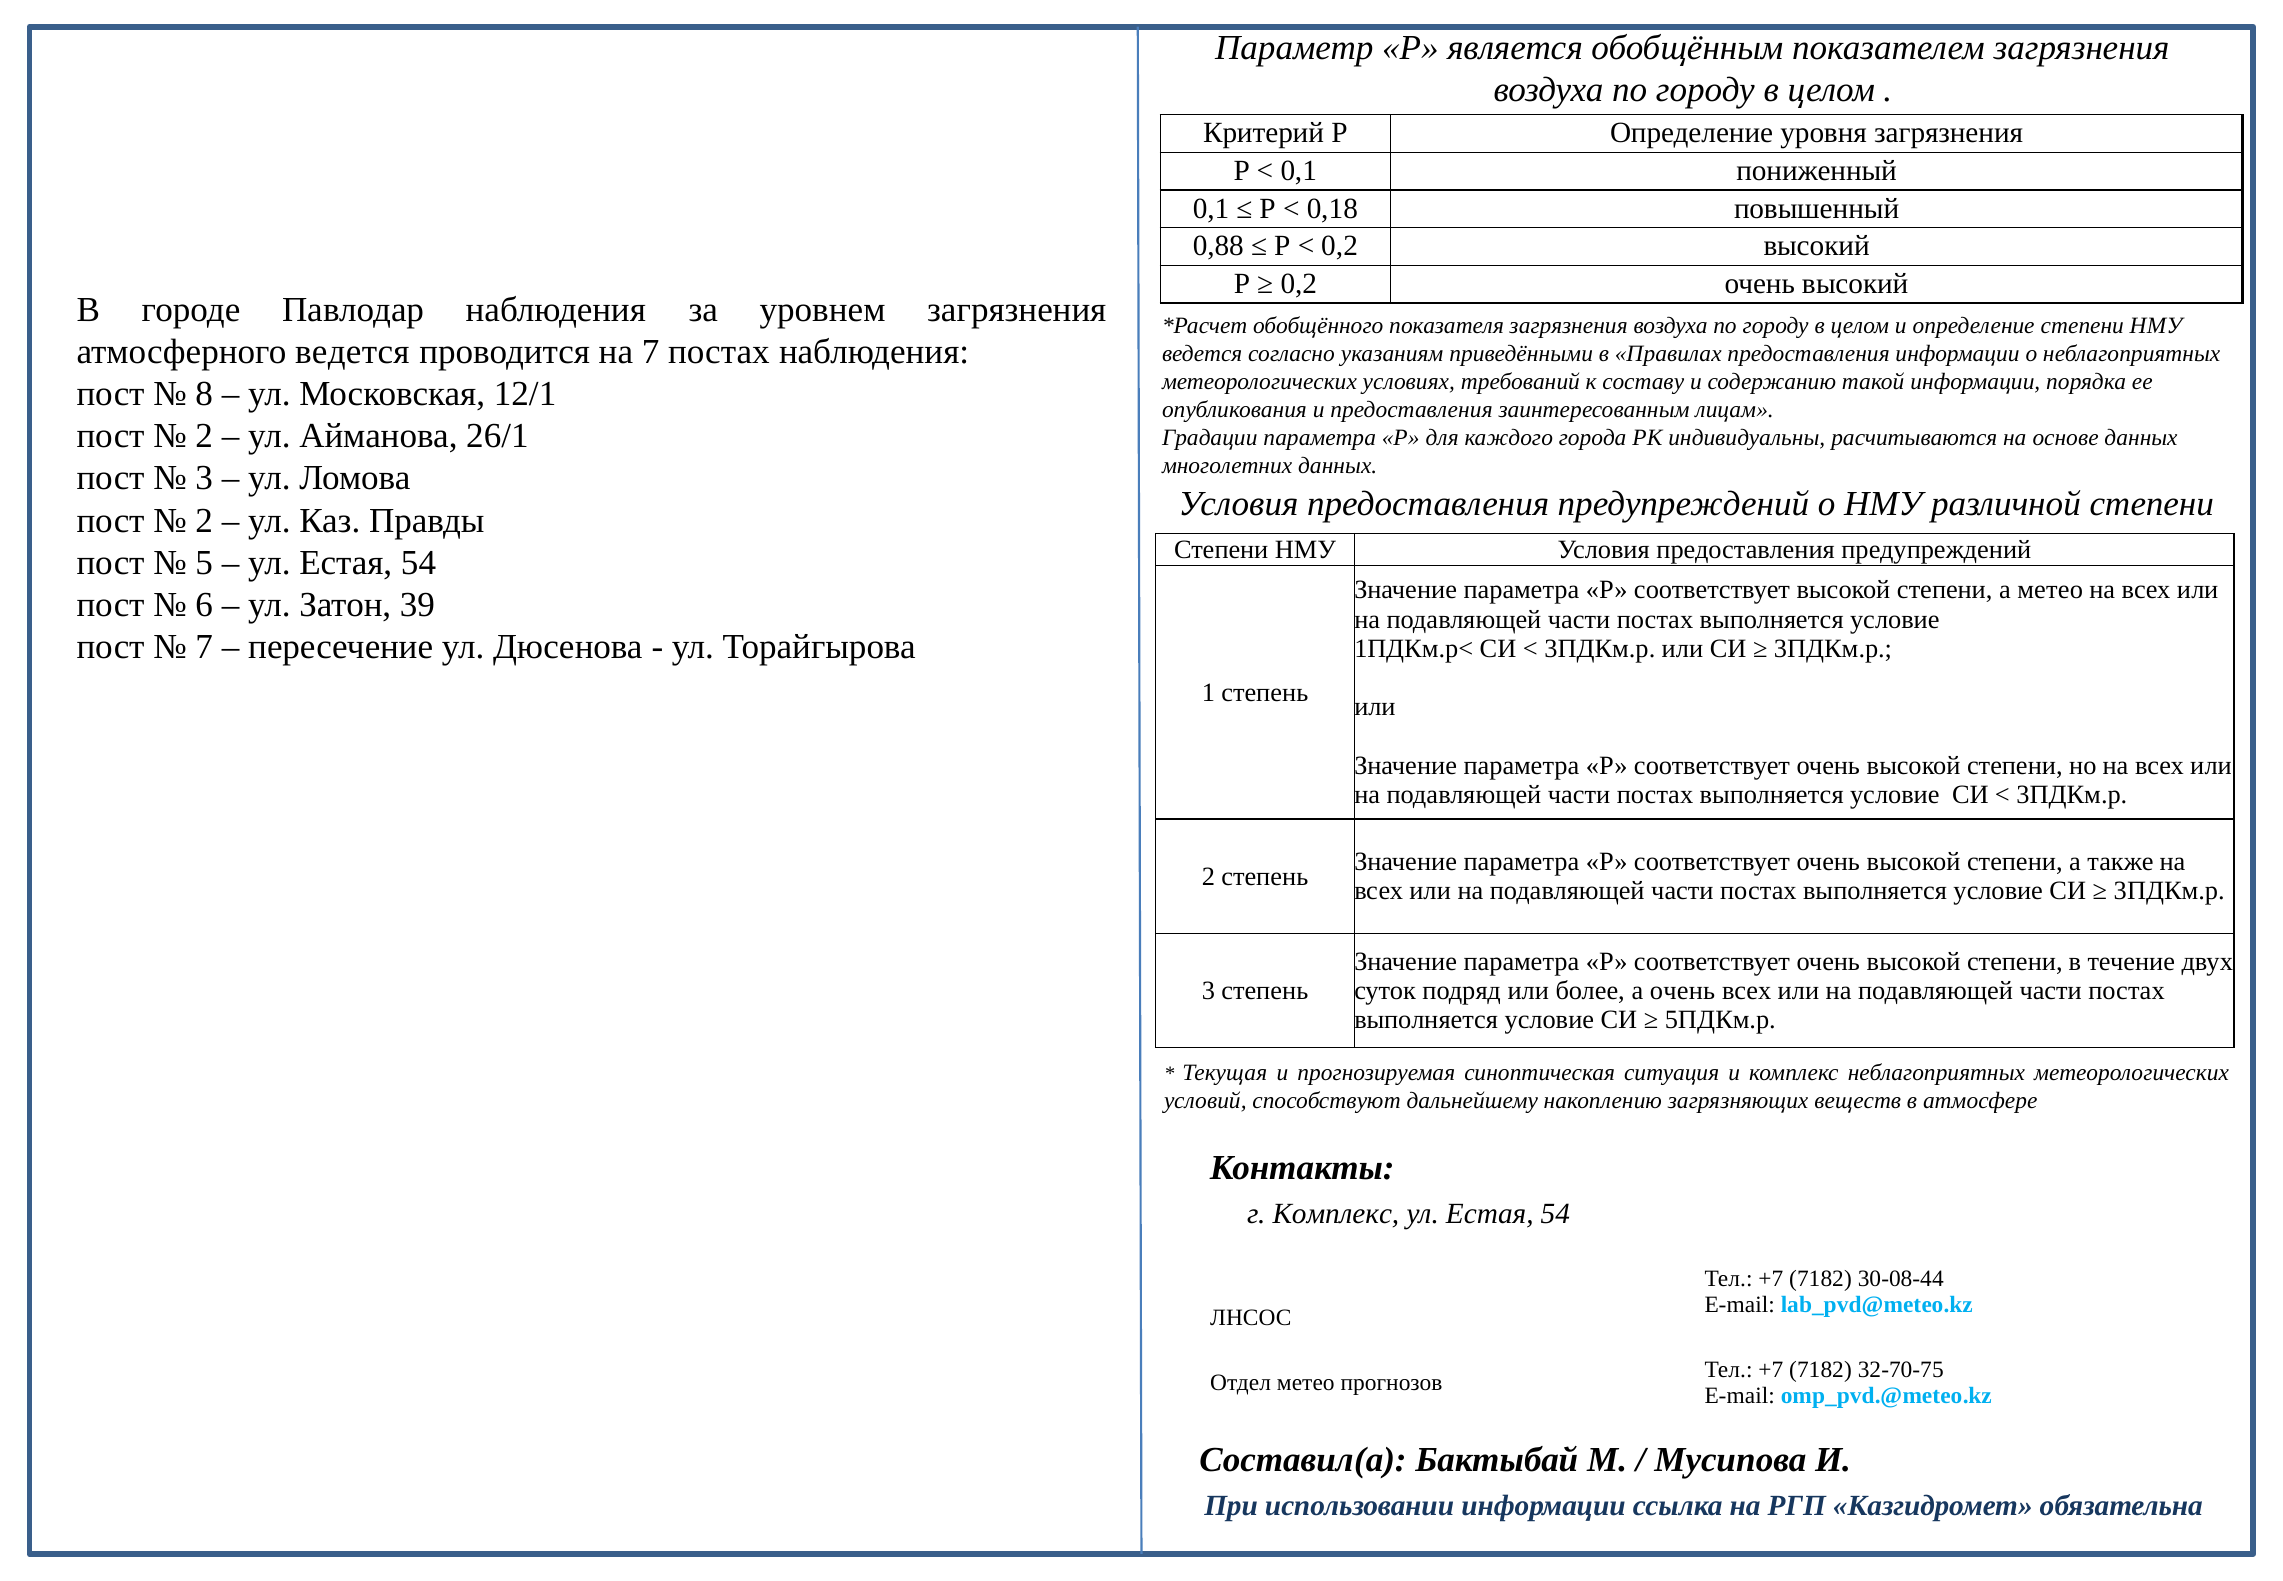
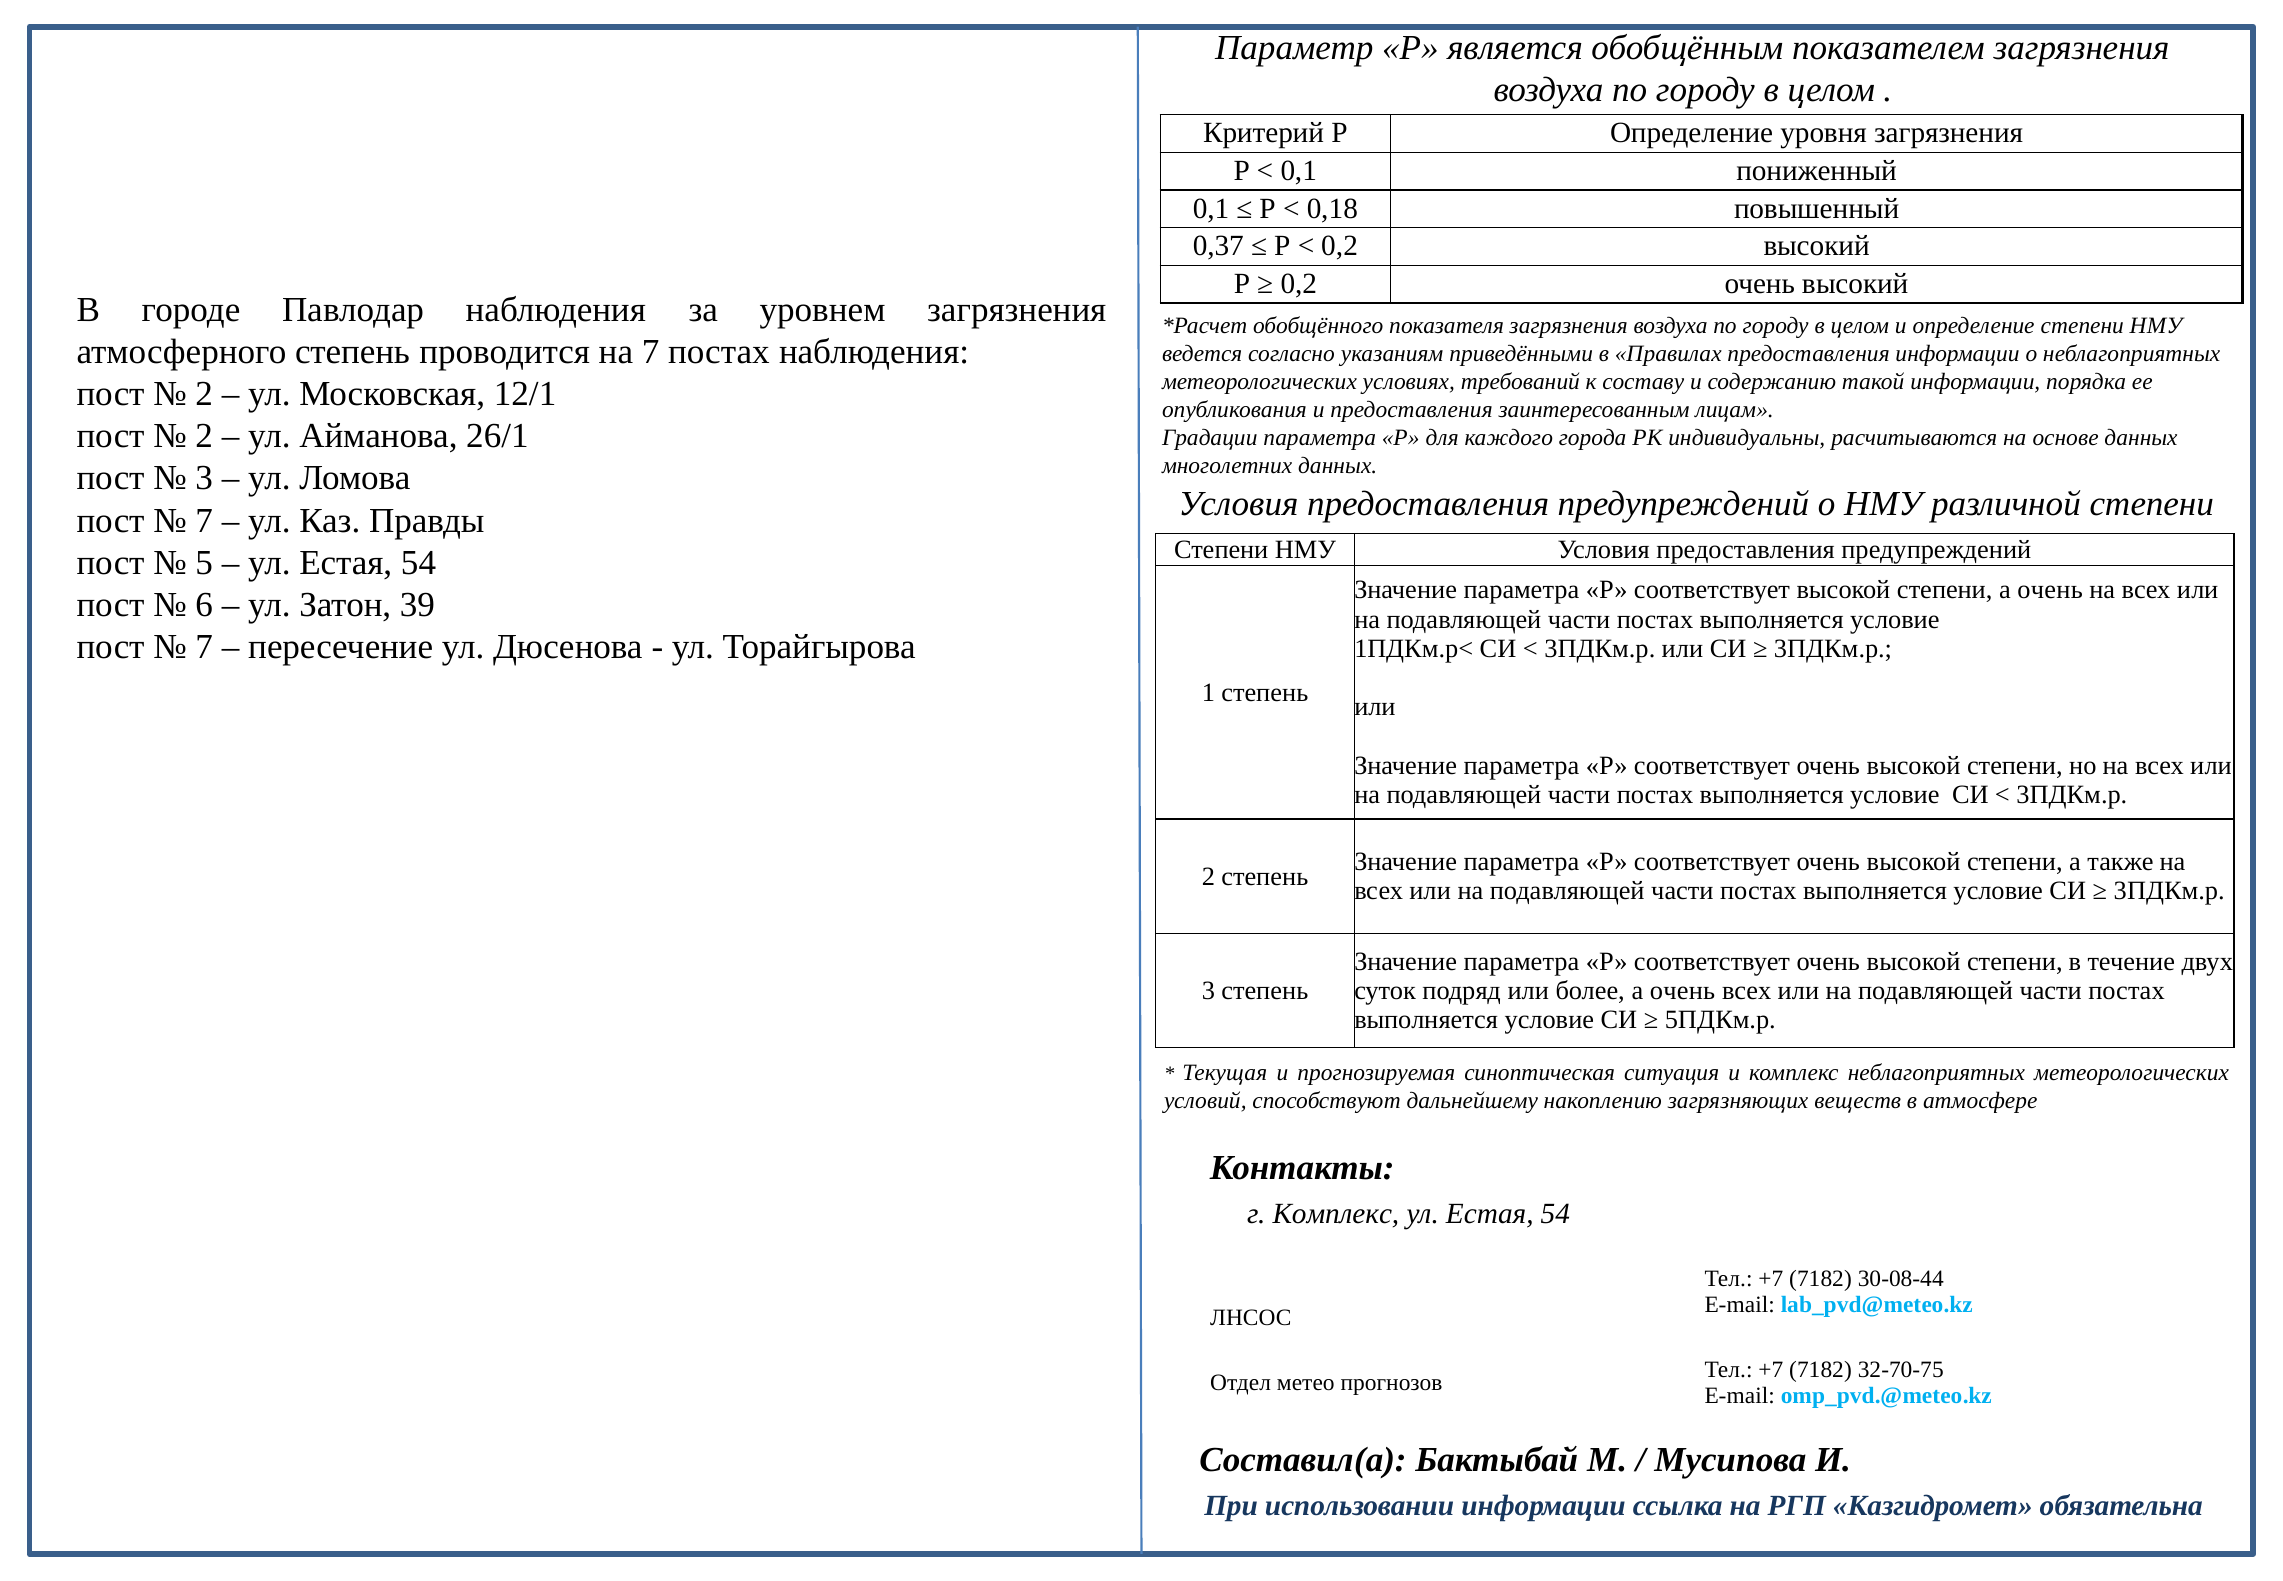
0,88: 0,88 -> 0,37 (1218, 246)
атмосферного ведется: ведется -> степень (352, 352)
8: 8 -> 2 (204, 394)
2: 2 -> 7 (204, 520)
степени а метео: метео -> очень (2050, 590)
